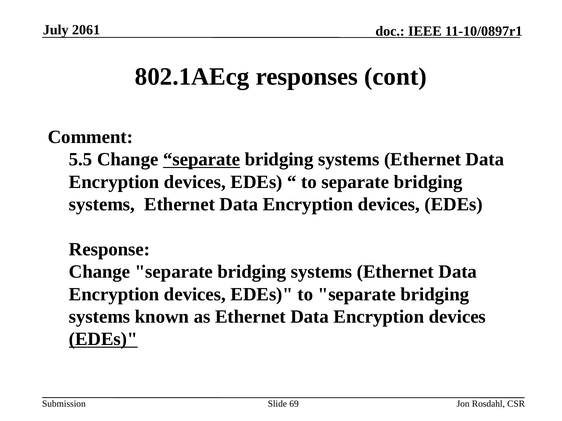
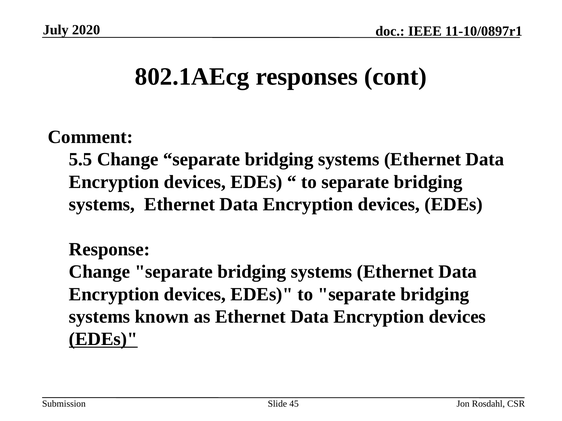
2061: 2061 -> 2020 (86, 30)
separate underline: present -> none (202, 160)
69: 69 -> 45 (294, 404)
